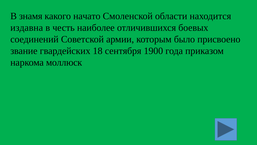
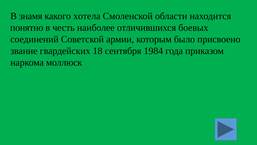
начато: начато -> хотела (87, 16)
издавна: издавна -> понятно (27, 28)
1900: 1900 -> 1984 (153, 51)
